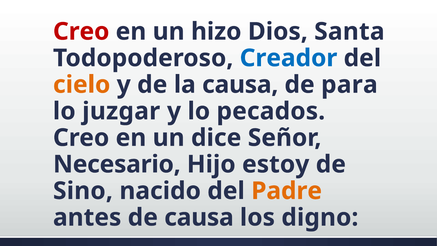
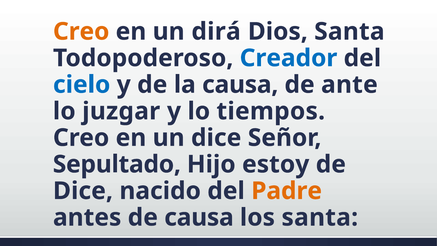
Creo colour: red -> orange (81, 32)
hizo: hizo -> dirá (216, 32)
cielo colour: orange -> blue (82, 85)
para: para -> ante (349, 85)
pecados: pecados -> tiempos (271, 111)
Necesario: Necesario -> Sepultado (117, 164)
Sino: Sino -> Dice (83, 191)
los digno: digno -> santa (320, 217)
